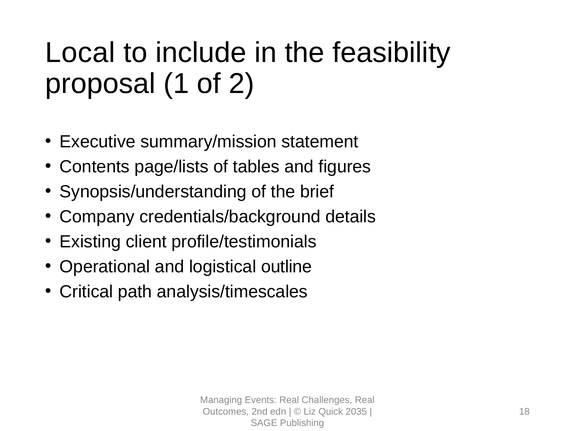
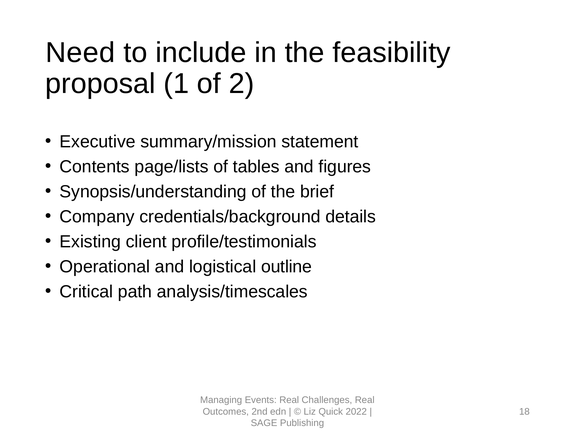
Local: Local -> Need (80, 53)
2035: 2035 -> 2022 (356, 412)
